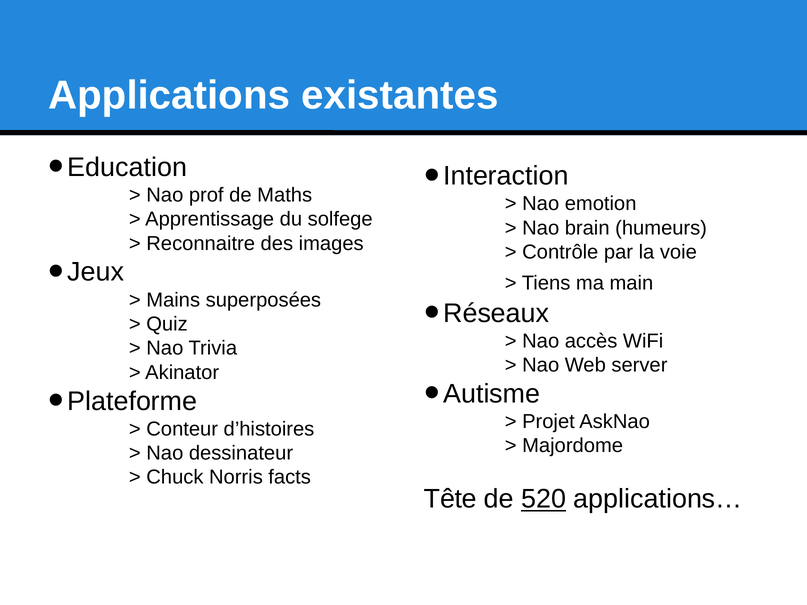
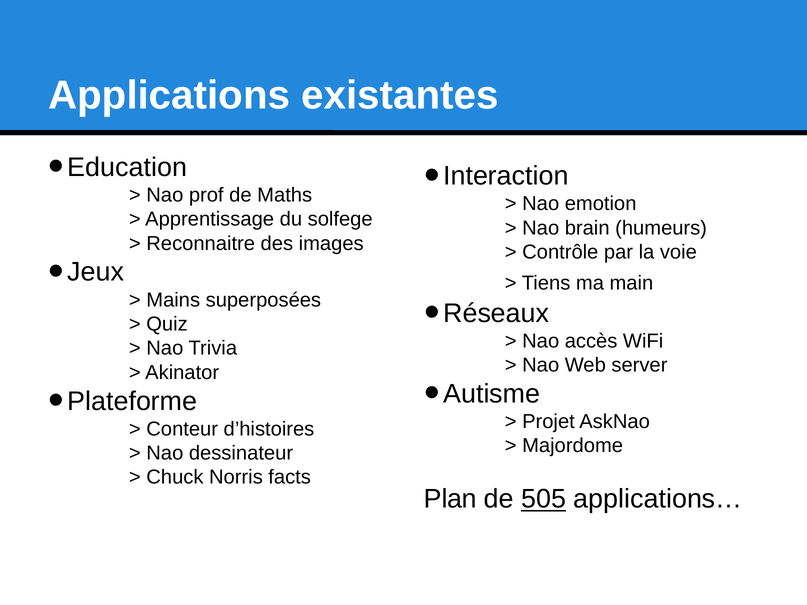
Tête: Tête -> Plan (450, 499)
520: 520 -> 505 (544, 499)
